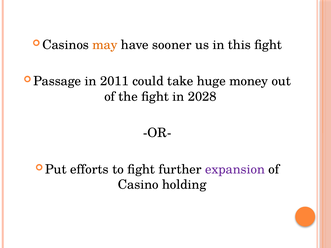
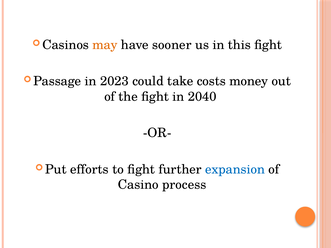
2011: 2011 -> 2023 (114, 81)
huge: huge -> costs (211, 81)
2028: 2028 -> 2040 (202, 97)
expansion colour: purple -> blue (235, 169)
holding: holding -> process (184, 185)
